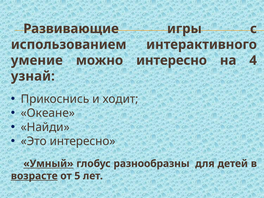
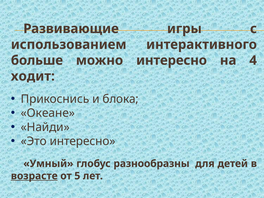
умение: умение -> больше (37, 60)
узнай: узнай -> ходит (33, 76)
ходит: ходит -> блока (121, 99)
Умный underline: present -> none (48, 164)
